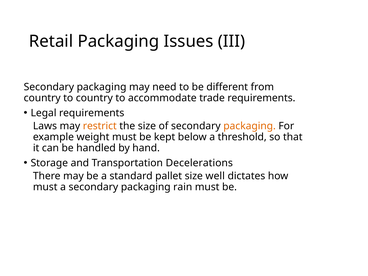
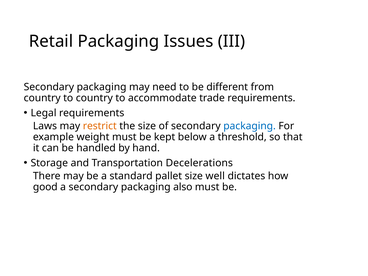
packaging colour: orange -> blue (250, 126)
must: must -> good (45, 187)
rain: rain -> also (183, 187)
